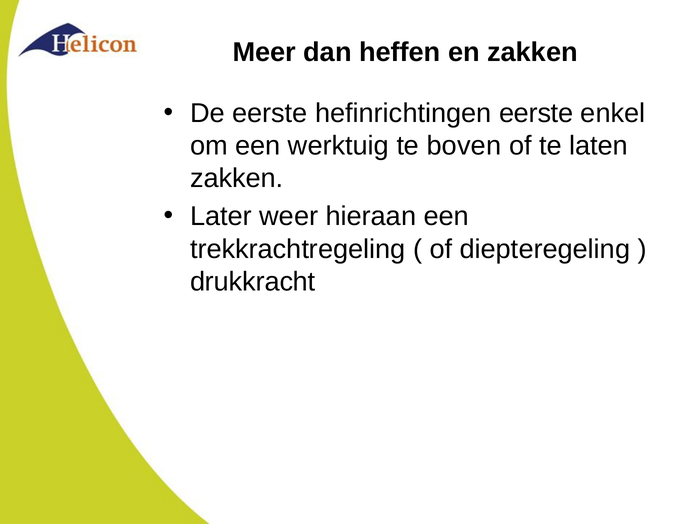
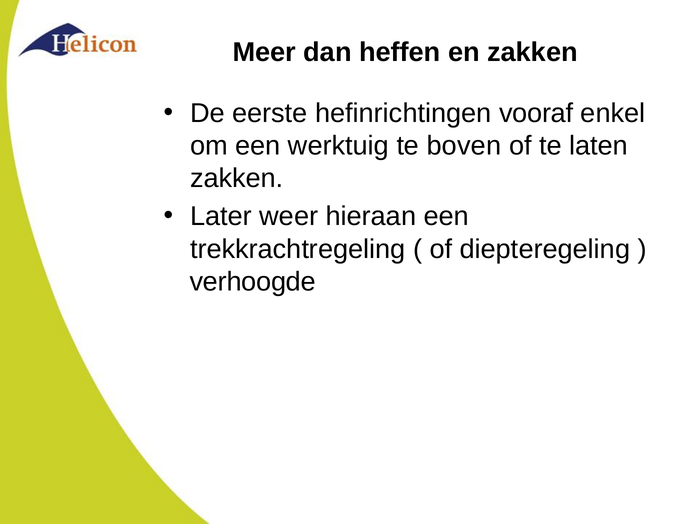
hefinrichtingen eerste: eerste -> vooraf (536, 113)
drukkracht: drukkracht -> verhoogde (253, 282)
